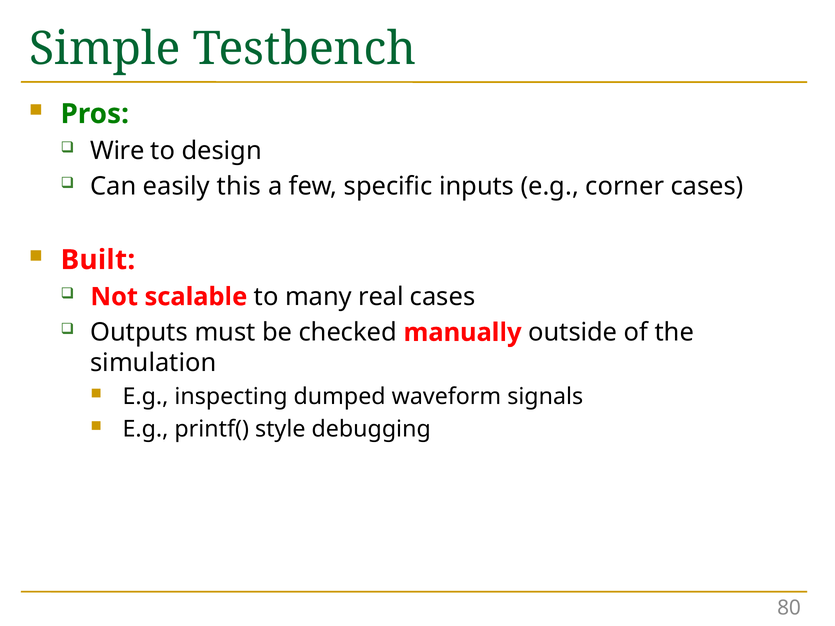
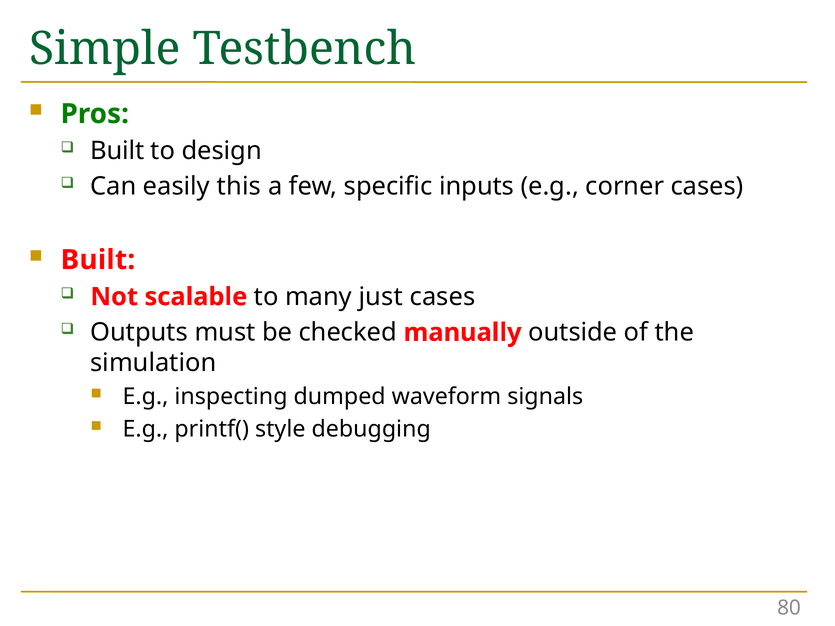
Wire: Wire -> Built (117, 151)
real: real -> just (381, 297)
